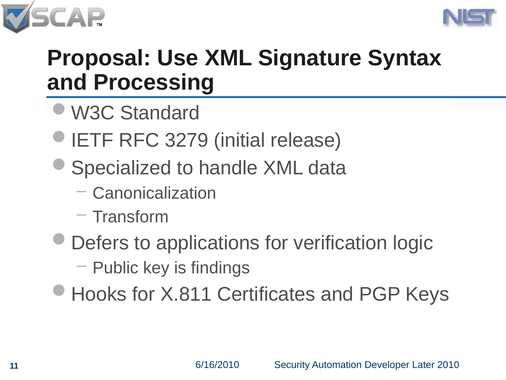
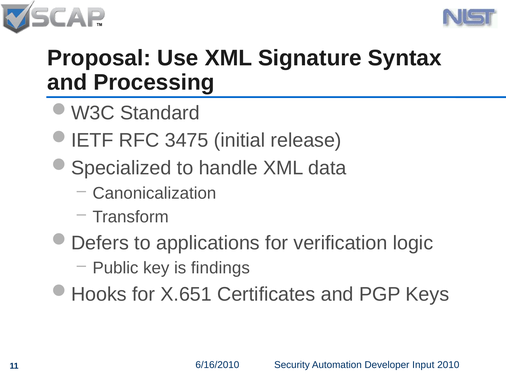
3279: 3279 -> 3475 (187, 140)
X.811: X.811 -> X.651 (186, 294)
Later: Later -> Input (423, 364)
